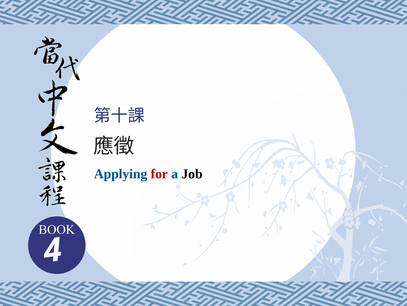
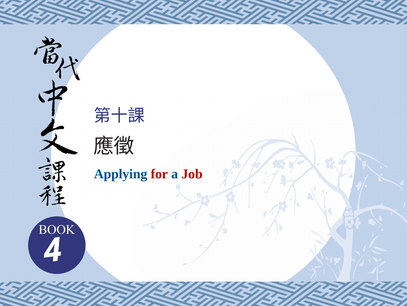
Job colour: black -> red (192, 174)
